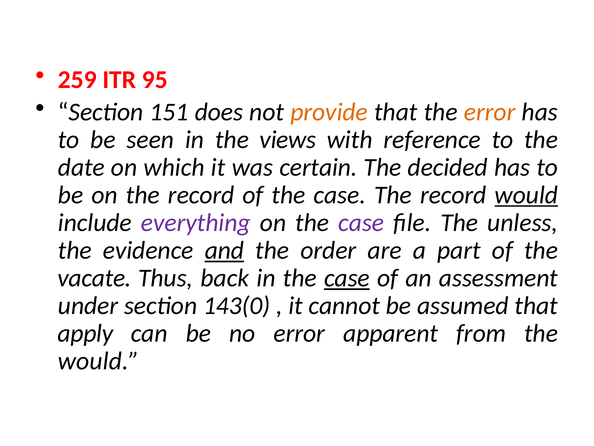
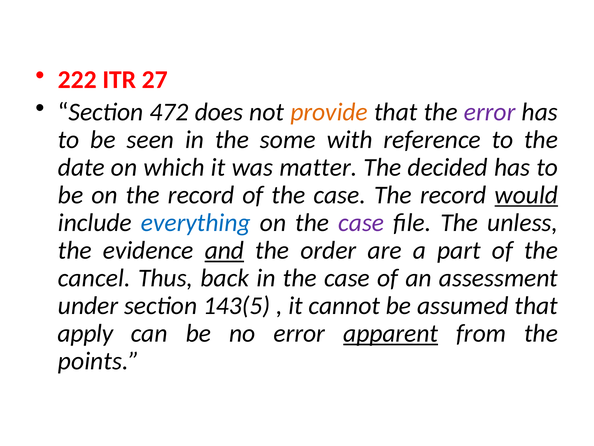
259: 259 -> 222 (77, 80)
95: 95 -> 27 (155, 80)
151: 151 -> 472 (169, 112)
error colour: orange -> purple (490, 112)
views: views -> some (288, 140)
certain: certain -> matter (318, 167)
everything colour: purple -> blue (196, 222)
vacate: vacate -> cancel (94, 278)
case underline: present -> none (347, 278)
143(0: 143(0 -> 143(5 (237, 305)
apparent underline: none -> present (391, 333)
would: would -> points (99, 361)
